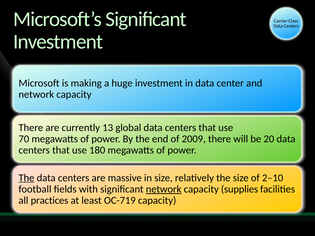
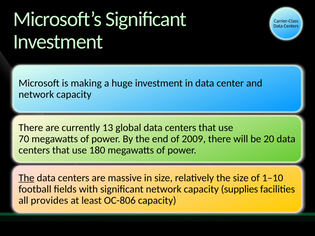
2–10: 2–10 -> 1–10 (273, 178)
network underline: present -> none (164, 189)
practices: practices -> provides (49, 201)
OC-719: OC-719 -> OC-806 (120, 201)
